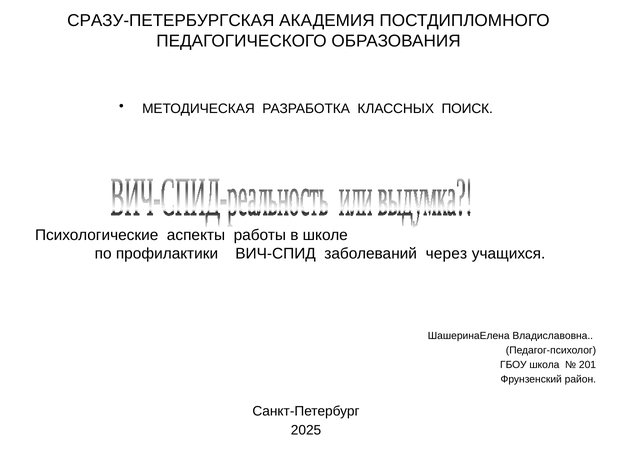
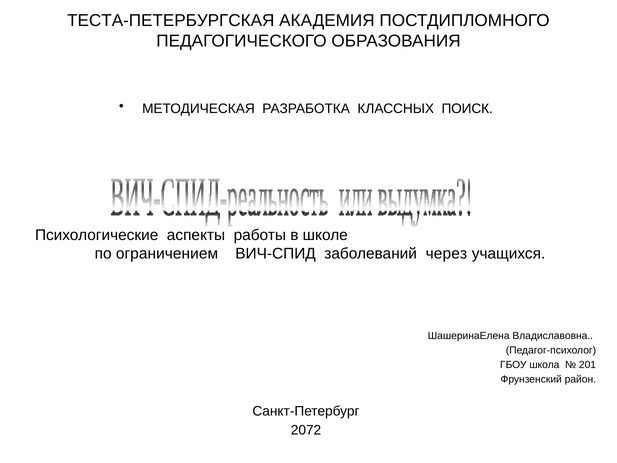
СРАЗУ-ПЕТЕРБУРГСКАЯ: СРАЗУ-ПЕТЕРБУРГСКАЯ -> ТЕСТА-ПЕТЕРБУРГСКАЯ (171, 21)
профилактики: профилактики -> ограничением (167, 254)
2025: 2025 -> 2072 (306, 430)
